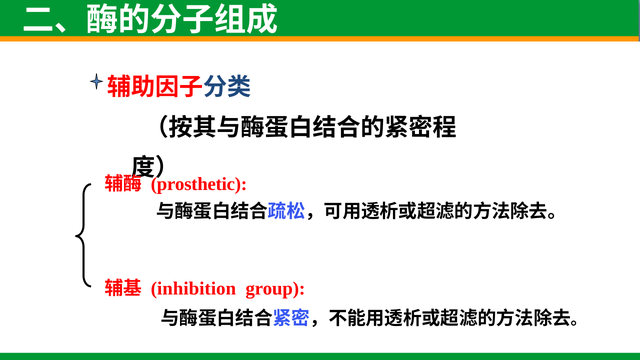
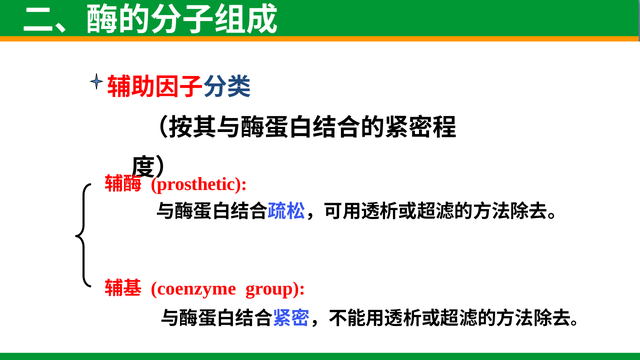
inhibition: inhibition -> coenzyme (193, 289)
